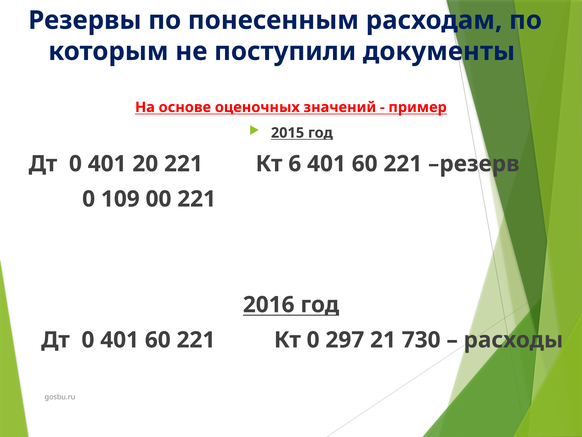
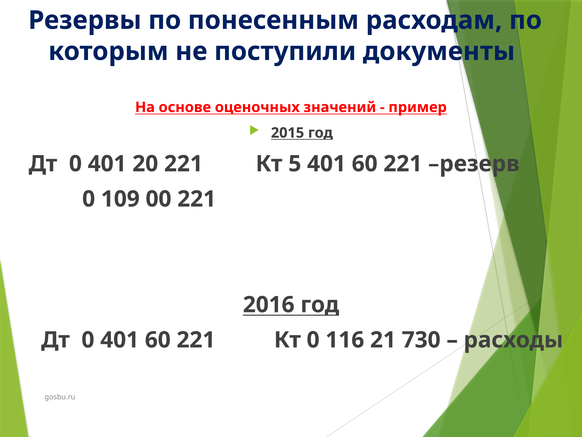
6: 6 -> 5 (295, 164)
297: 297 -> 116 (345, 340)
